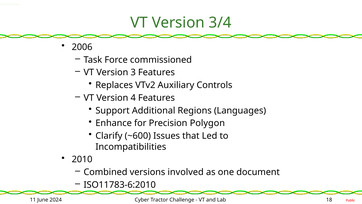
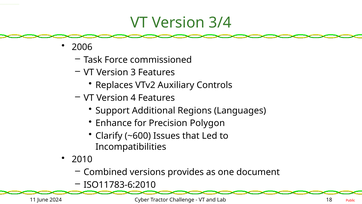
involved: involved -> provides (186, 172)
